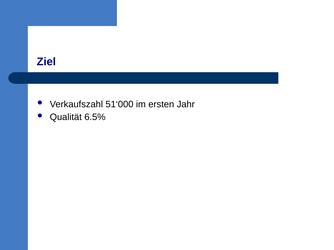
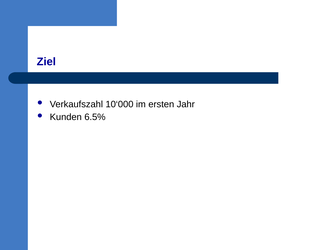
51‘000: 51‘000 -> 10‘000 (119, 104)
Qualität: Qualität -> Kunden (66, 117)
